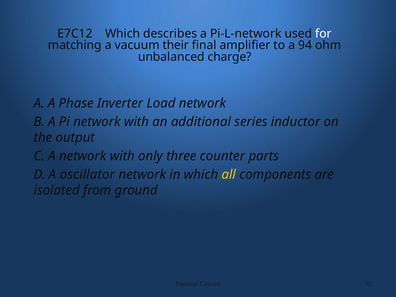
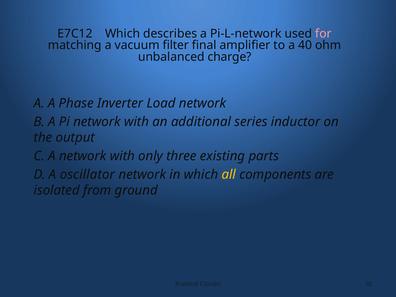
for colour: white -> pink (323, 34)
their: their -> filter (176, 45)
94: 94 -> 40 (305, 45)
counter: counter -> existing (223, 156)
